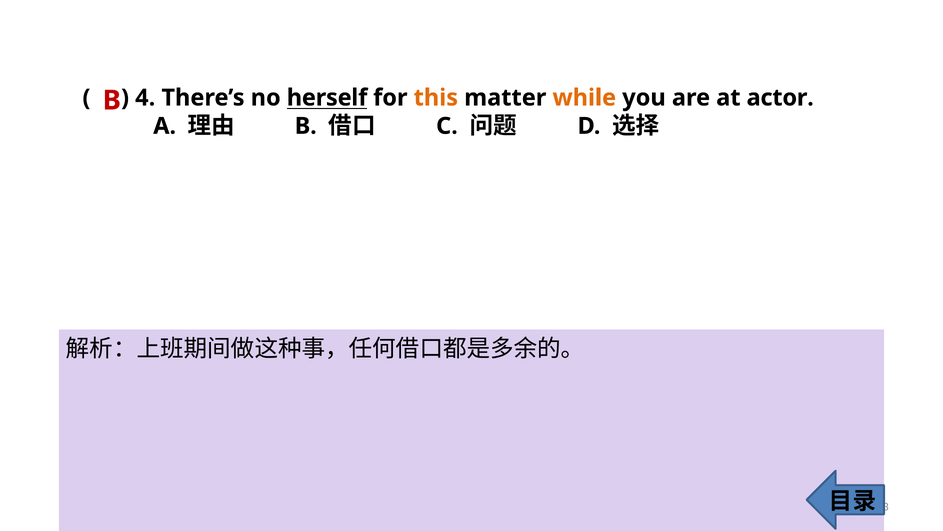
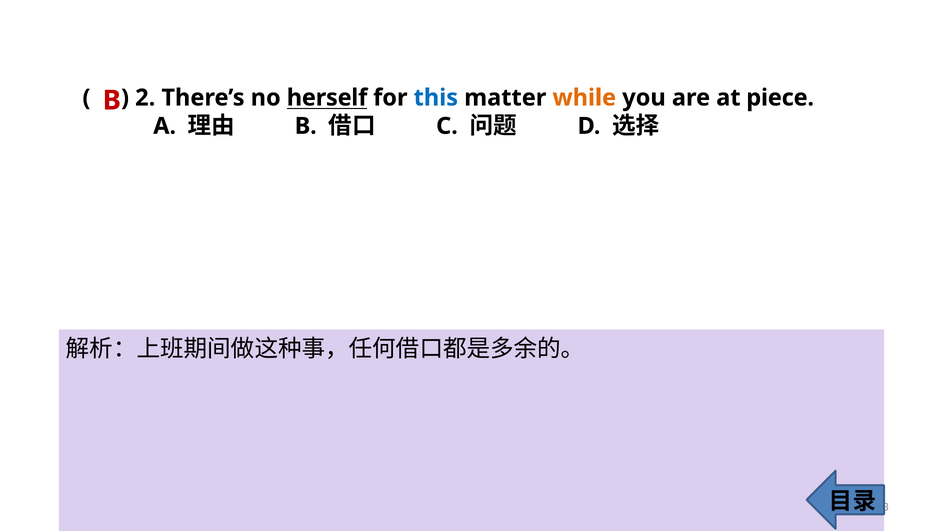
4: 4 -> 2 (145, 98)
this colour: orange -> blue (436, 98)
actor: actor -> piece (780, 98)
